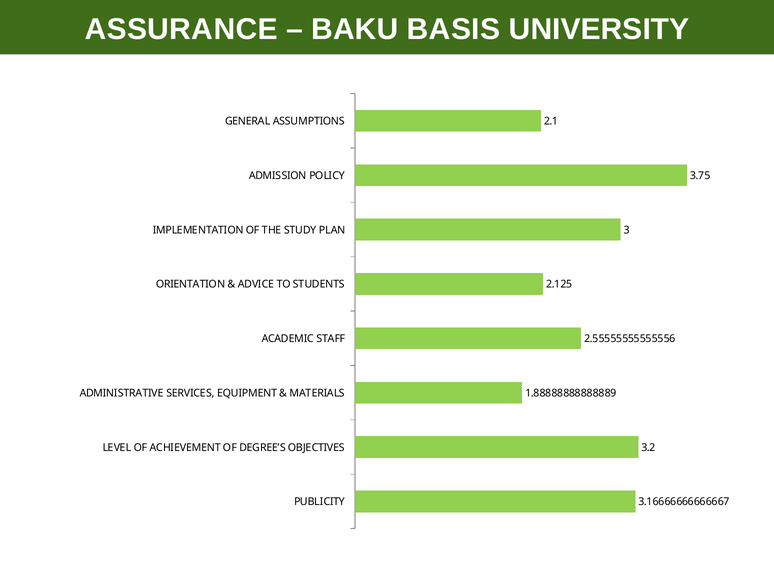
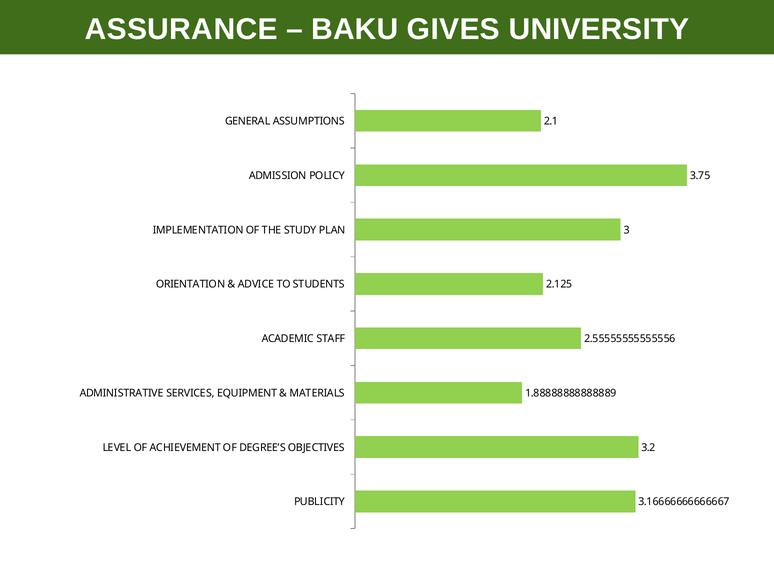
BASIS: BASIS -> GIVES (454, 29)
